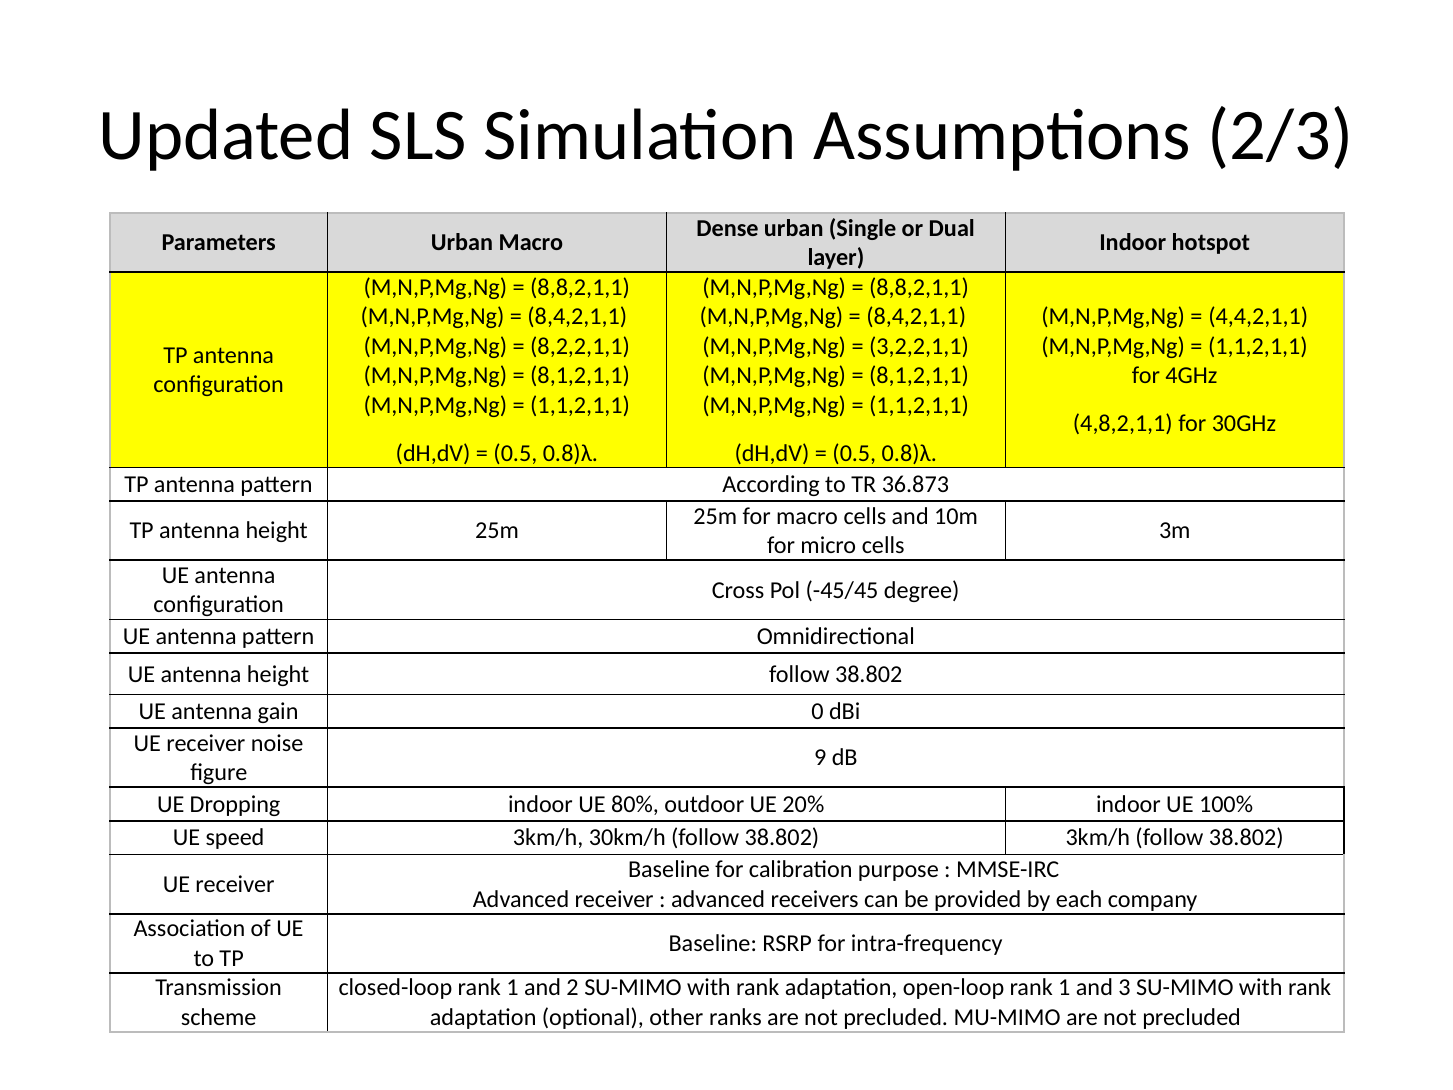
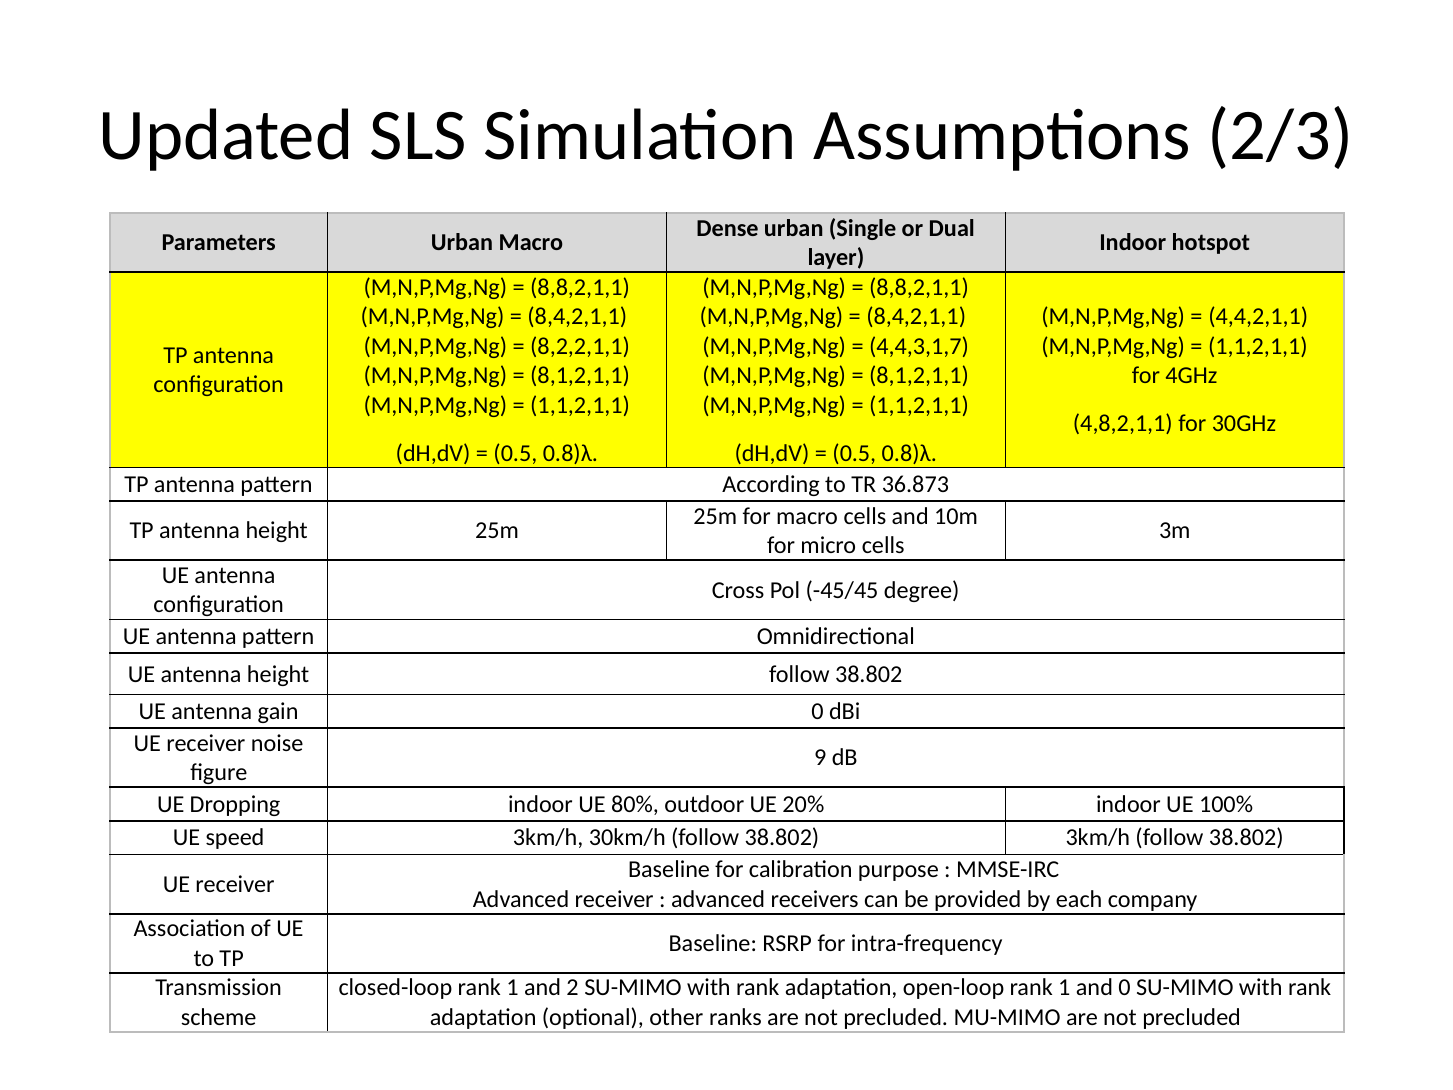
3,2,2,1,1: 3,2,2,1,1 -> 4,4,3,1,7 (919, 346)
and 3: 3 -> 0 (1125, 988)
